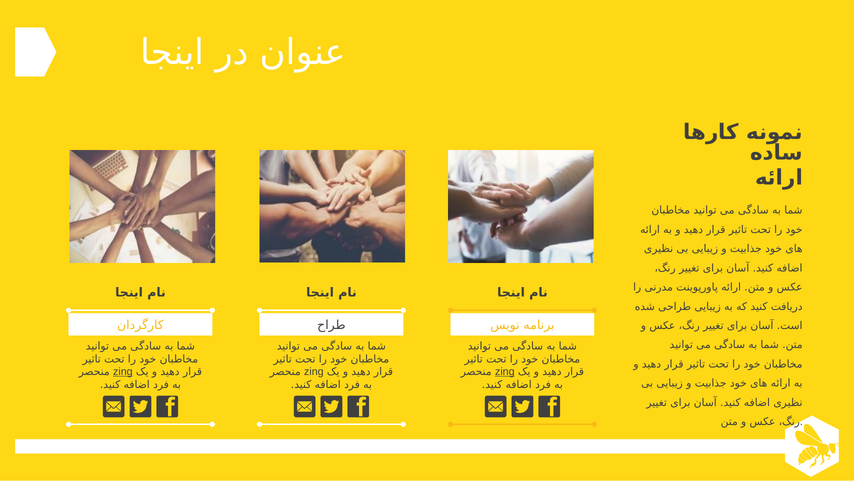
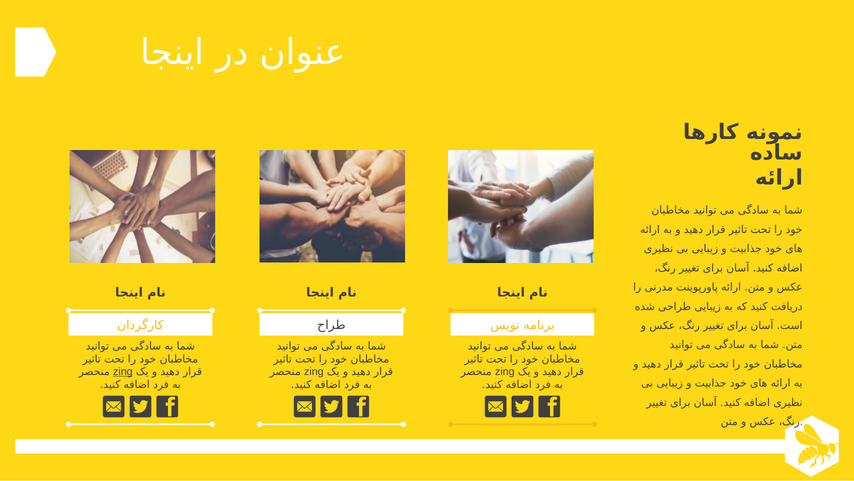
zing underline: present -> none (505, 371)
